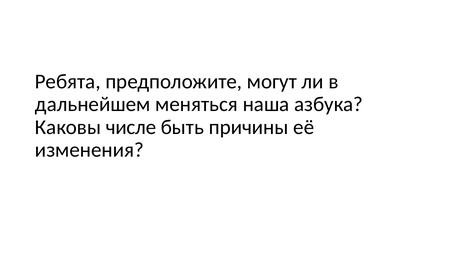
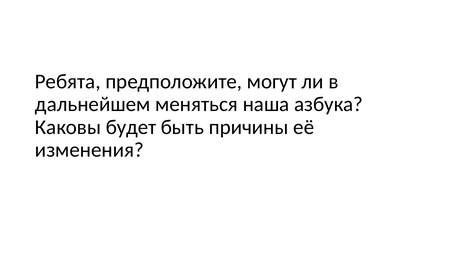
числе: числе -> будет (131, 127)
